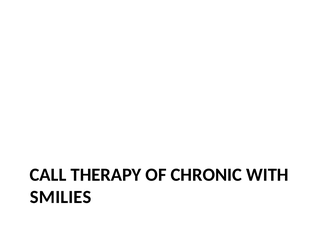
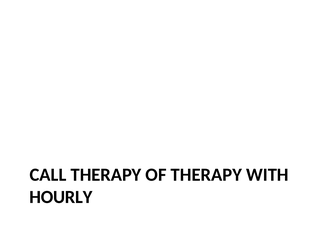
OF CHRONIC: CHRONIC -> THERAPY (206, 175)
SMILIES: SMILIES -> HOURLY (61, 197)
